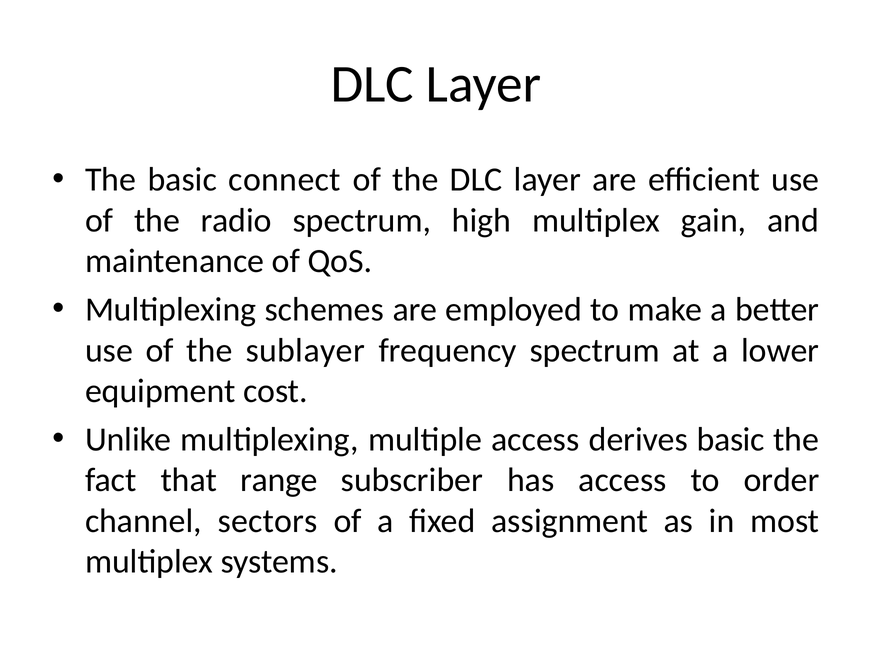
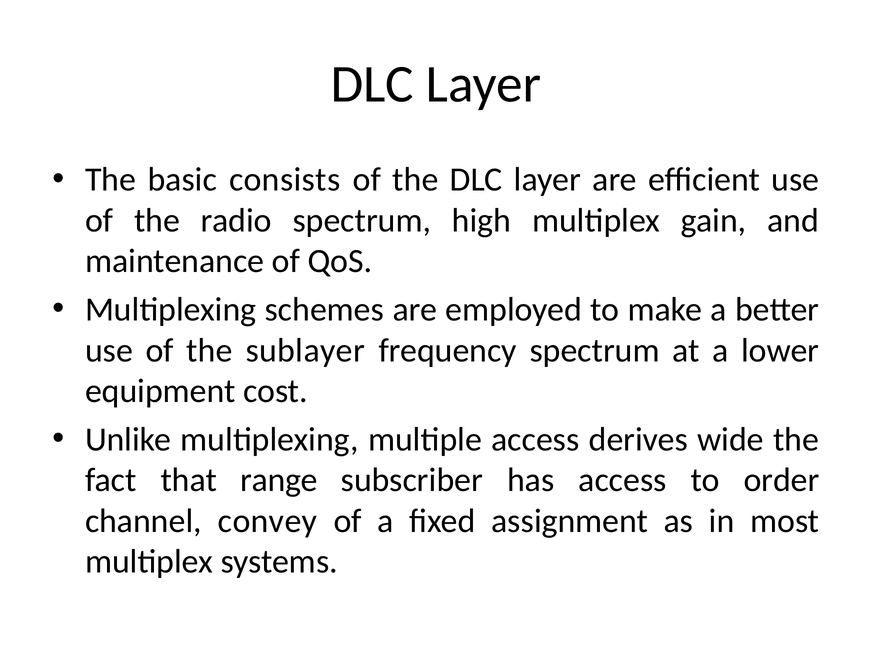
connect: connect -> consists (285, 180)
derives basic: basic -> wide (731, 440)
sectors: sectors -> convey (268, 521)
